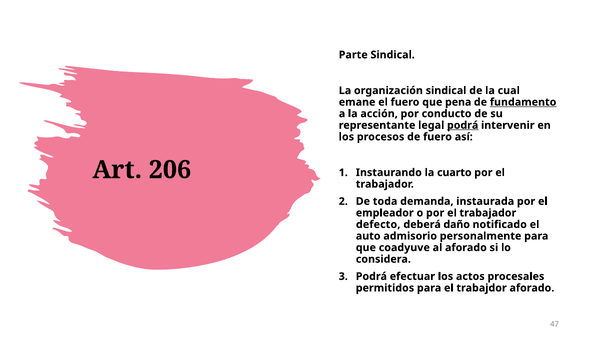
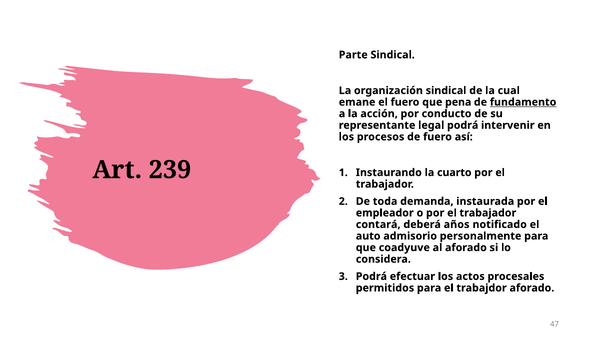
podrá underline: present -> none (463, 125)
206: 206 -> 239 (170, 170)
defecto: defecto -> contará (378, 225)
daño: daño -> años (457, 225)
